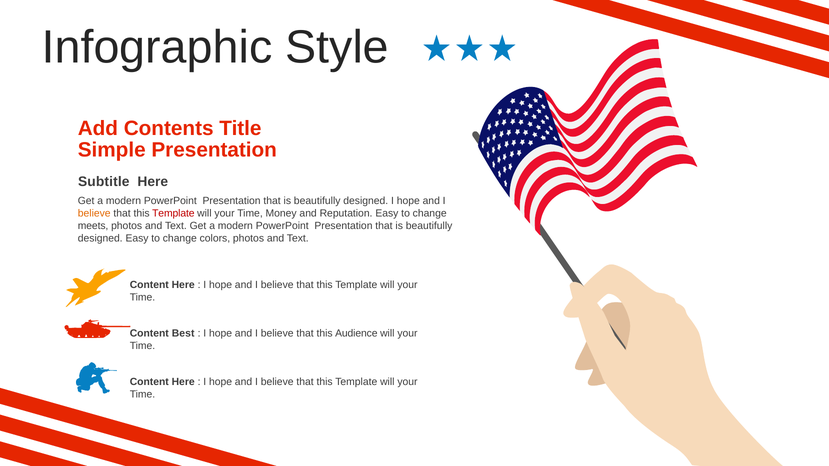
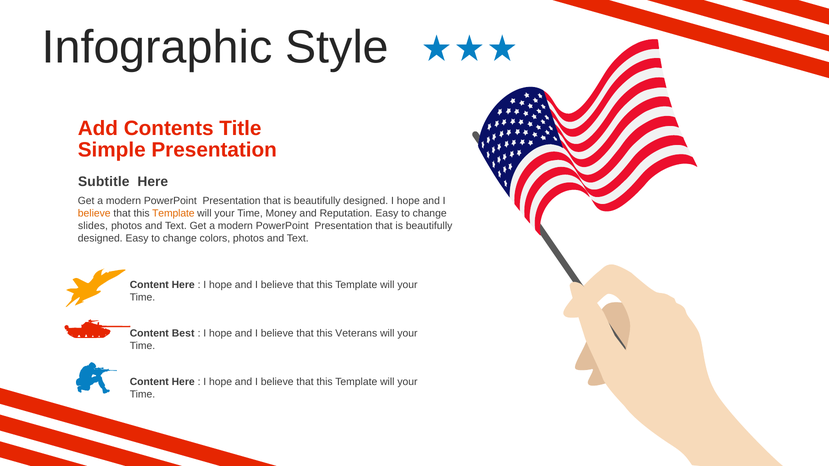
Template colour: red -> orange (173, 214)
meets: meets -> slides (93, 226)
Audience: Audience -> Veterans (356, 334)
